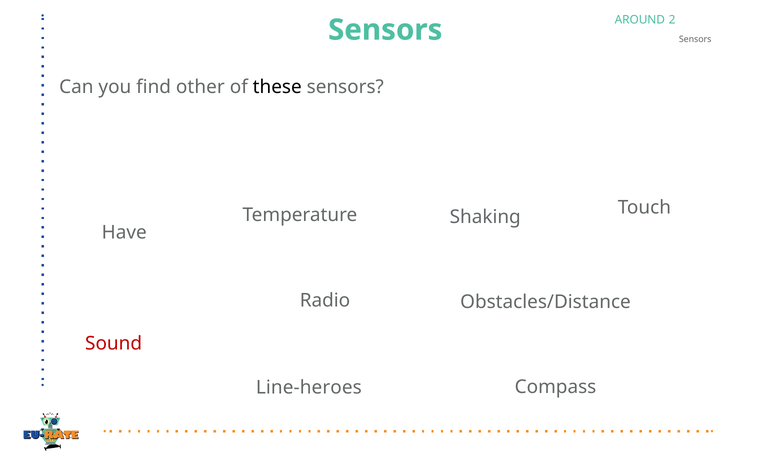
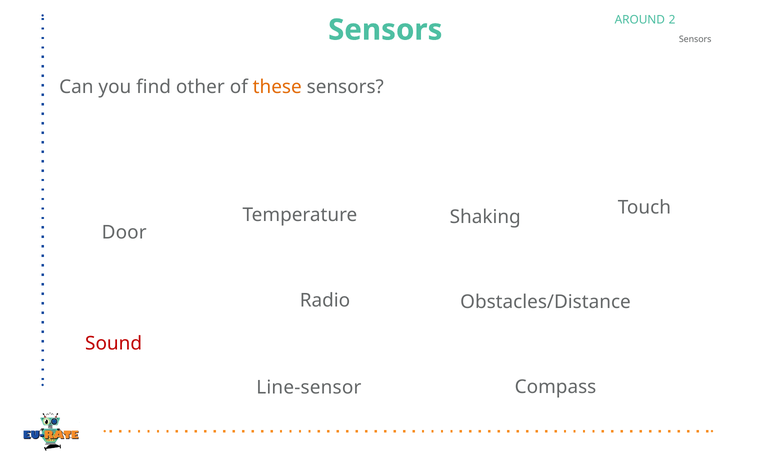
these colour: black -> orange (277, 87)
Have: Have -> Door (124, 232)
Line-heroes: Line-heroes -> Line-sensor (309, 387)
